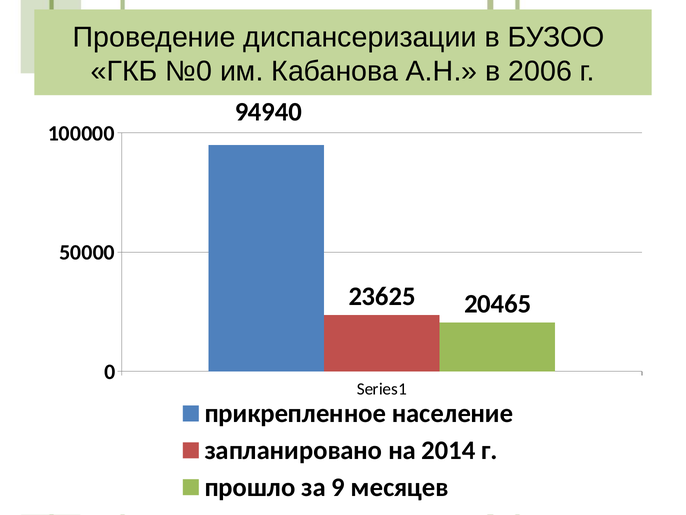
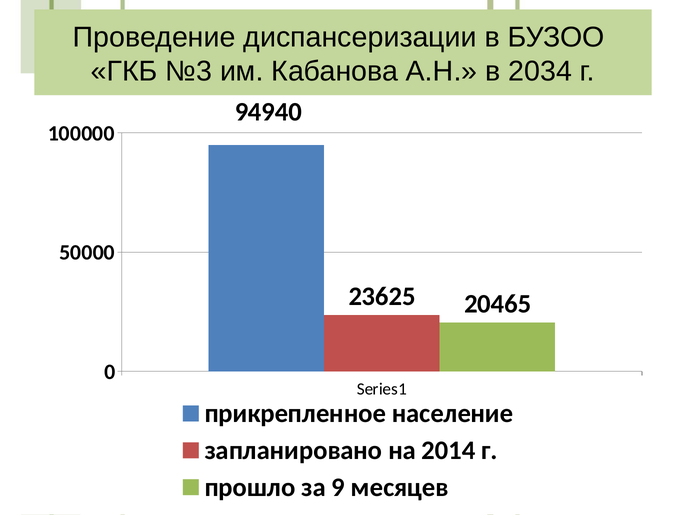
№0: №0 -> №3 (189, 71)
2006: 2006 -> 2034 (540, 71)
